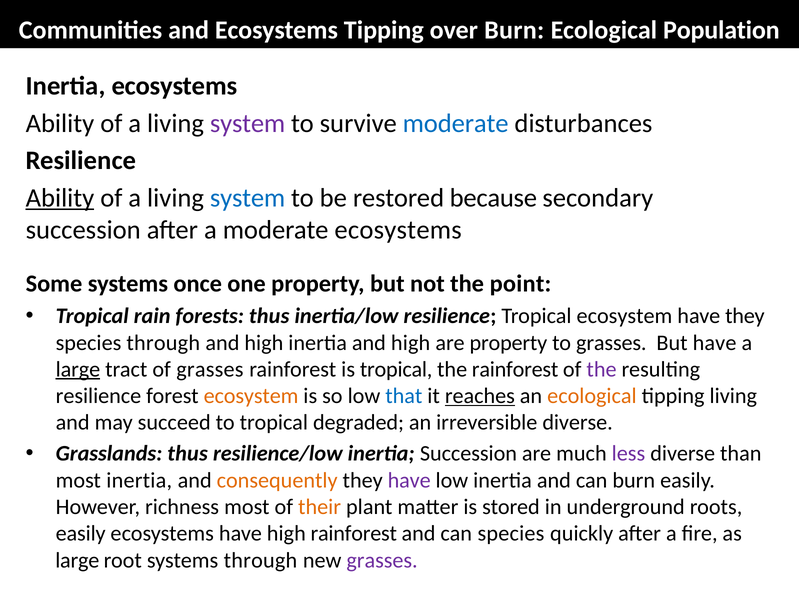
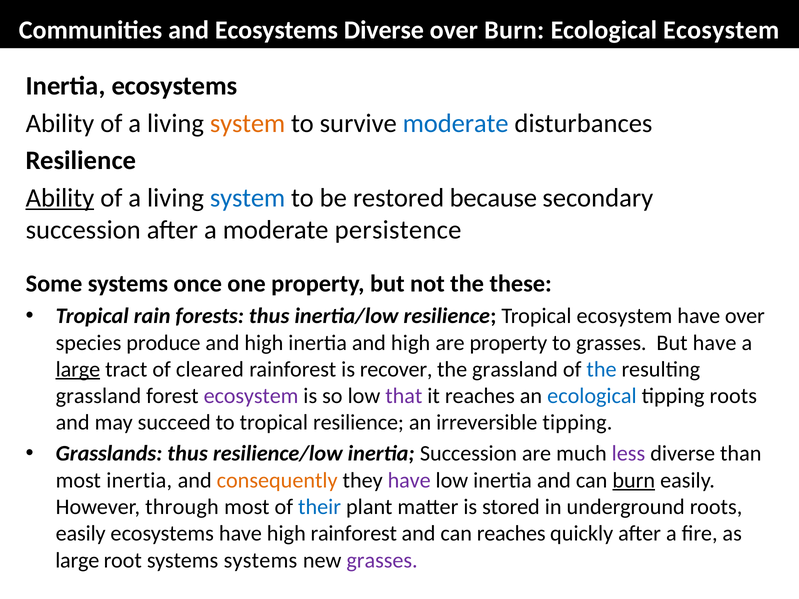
Ecosystems Tipping: Tipping -> Diverse (384, 30)
Ecological Population: Population -> Ecosystem (721, 30)
system colour: purple -> orange (248, 123)
moderate ecosystems: ecosystems -> persistence (398, 230)
point: point -> these (521, 284)
have they: they -> over (745, 316)
species through: through -> produce (163, 343)
of grasses: grasses -> cleared (210, 369)
is tropical: tropical -> recover (396, 369)
the rainforest: rainforest -> grassland (515, 369)
the colour: purple -> blue (602, 369)
resilience: resilience -> grassland (98, 396)
ecosystem colour: orange -> purple (251, 396)
that colour: blue -> purple (404, 396)
reaches underline: present -> none (480, 396)
ecological colour: orange -> blue (592, 396)
tipping living: living -> roots (733, 396)
tropical degraded: degraded -> resilience (358, 423)
irreversible diverse: diverse -> tipping (577, 423)
burn underline: none -> present (634, 481)
richness: richness -> through (182, 507)
their colour: orange -> blue (320, 507)
can species: species -> reaches (511, 534)
systems through: through -> systems (260, 560)
